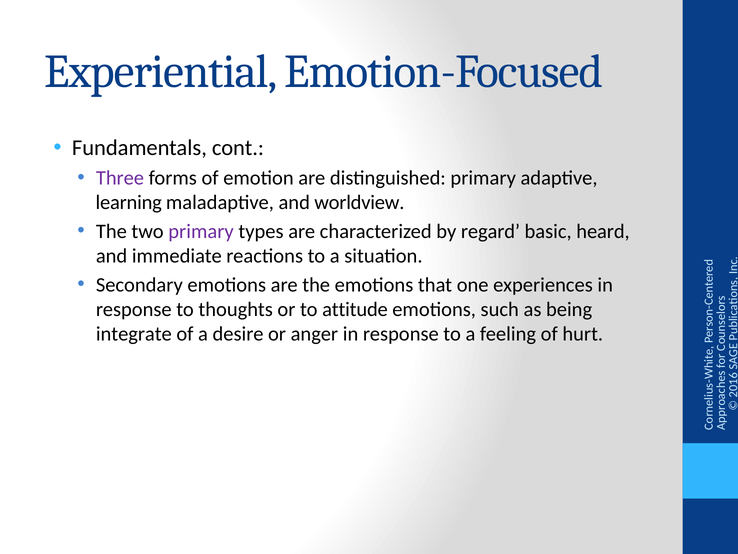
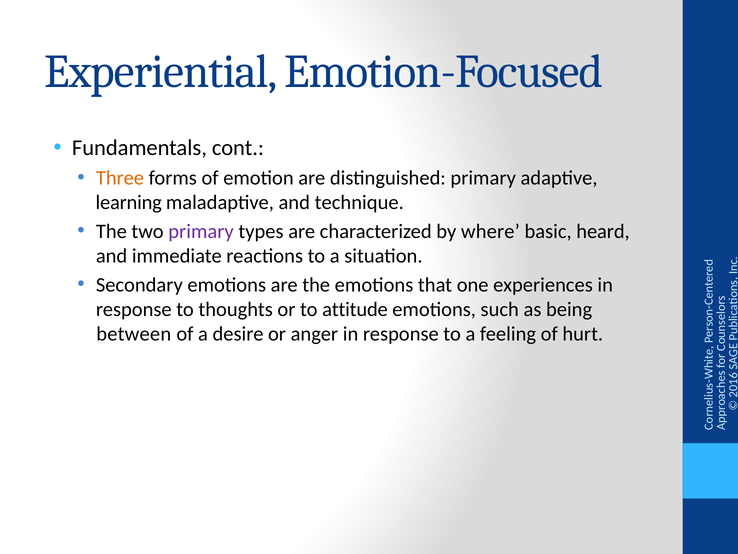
Three colour: purple -> orange (120, 178)
worldview: worldview -> technique (359, 202)
regard: regard -> where (490, 231)
integrate: integrate -> between (134, 334)
